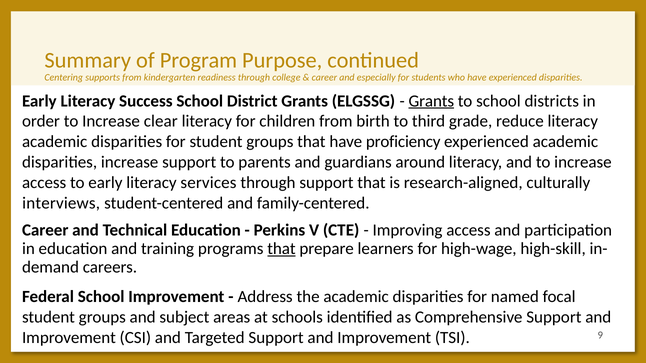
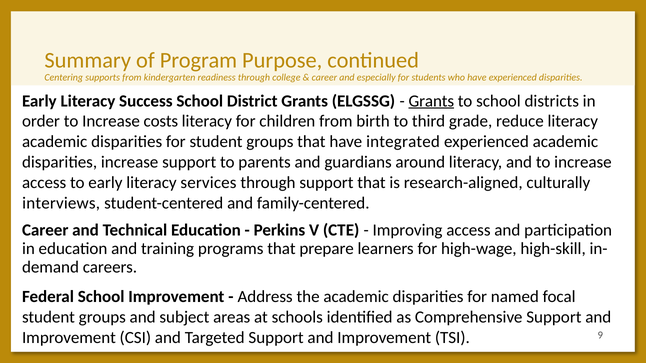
clear: clear -> costs (161, 121)
proficiency: proficiency -> integrated (403, 142)
that underline: present -> none (281, 249)
